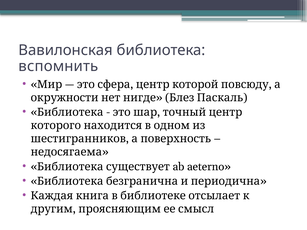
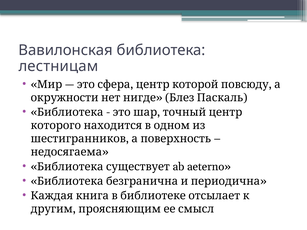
вспомнить: вспомнить -> лестницам (58, 66)
